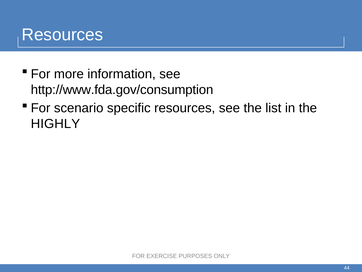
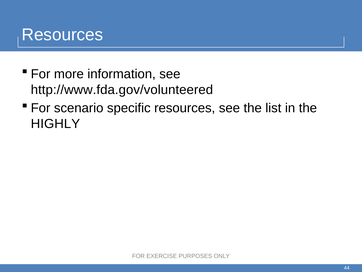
http://www.fda.gov/consumption: http://www.fda.gov/consumption -> http://www.fda.gov/volunteered (122, 90)
